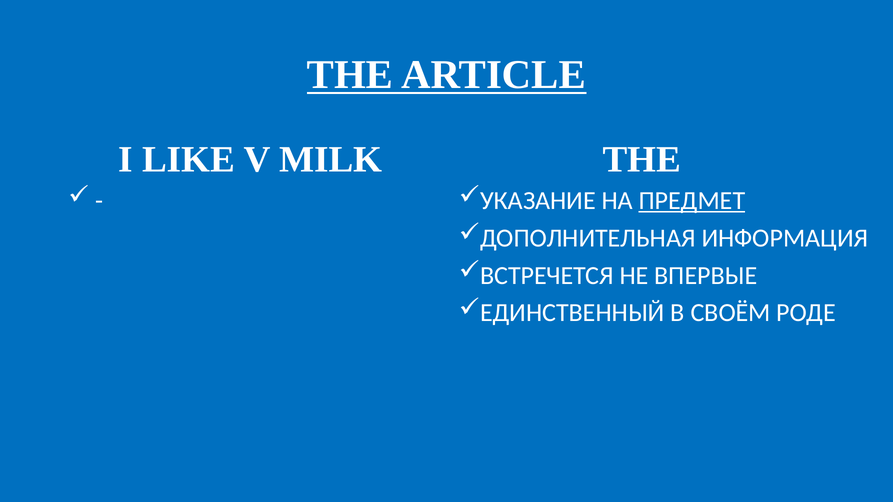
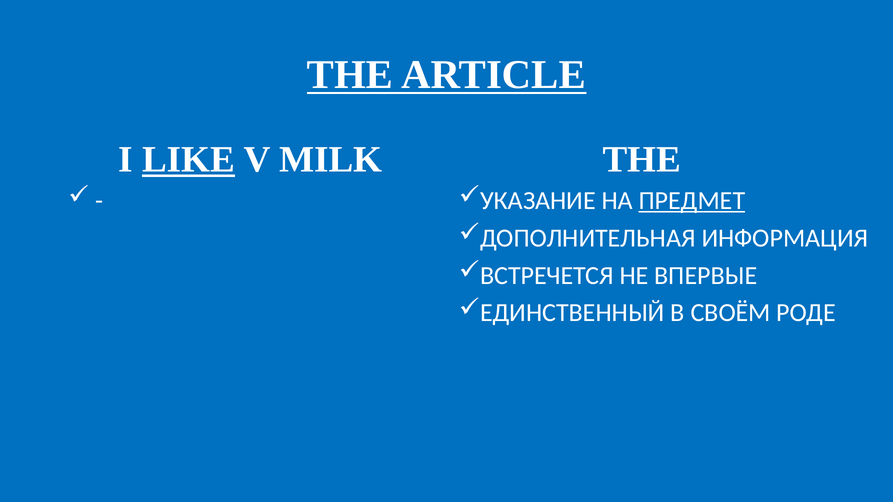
LIKE underline: none -> present (189, 160)
